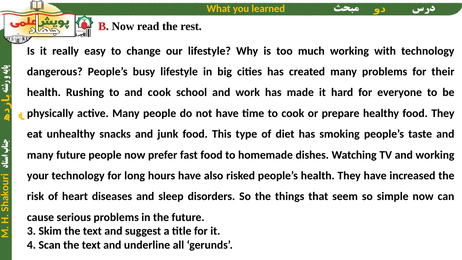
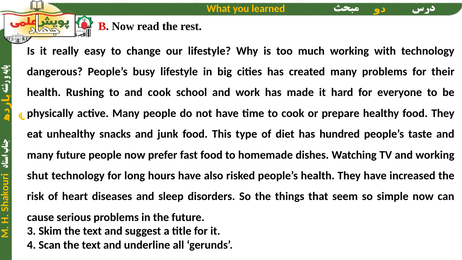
smoking: smoking -> hundred (340, 134)
your: your -> shut (38, 176)
